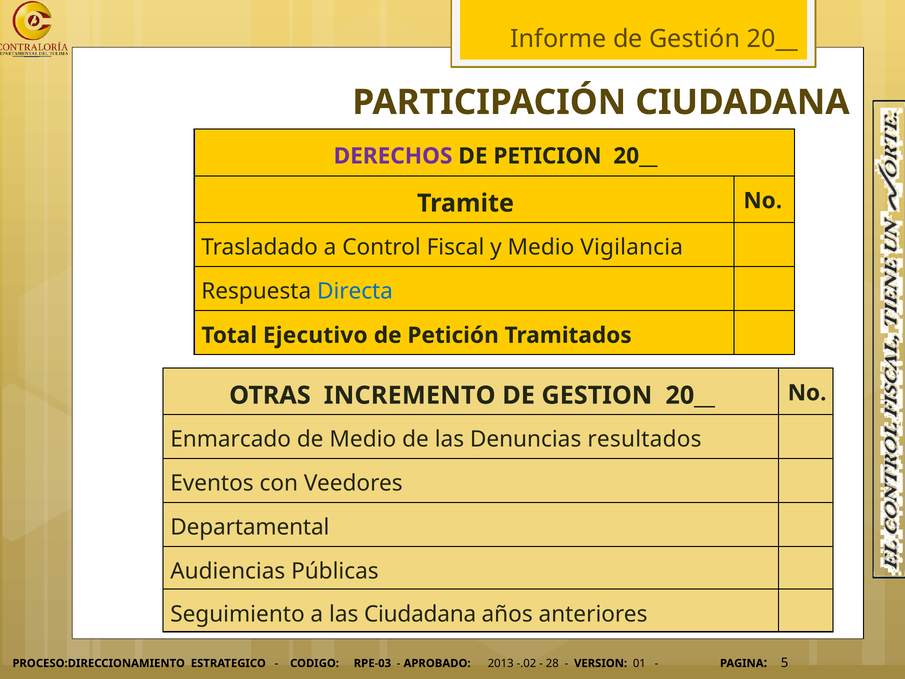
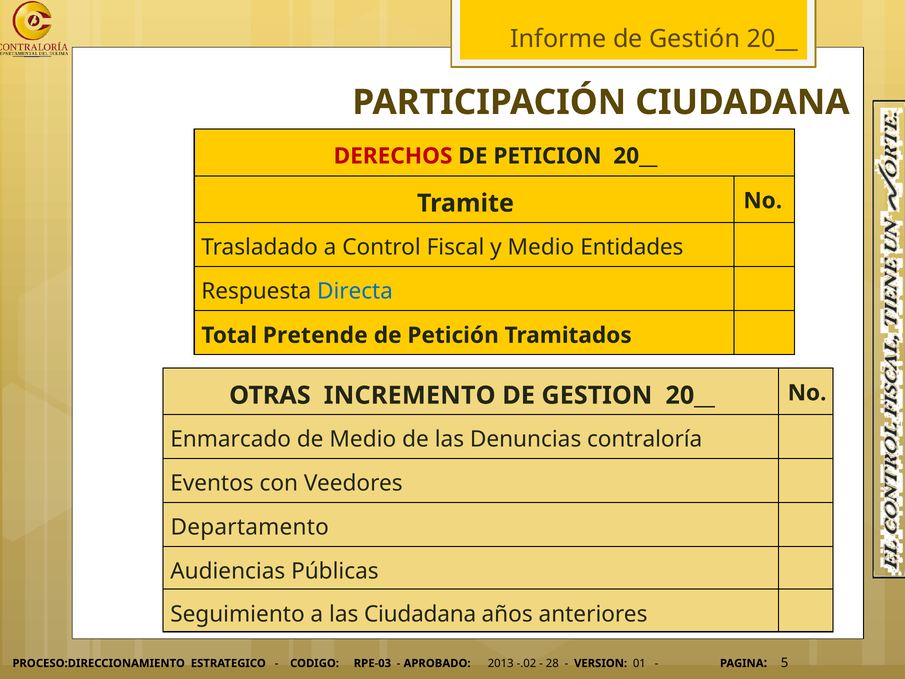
DERECHOS colour: purple -> red (393, 156)
Vigilancia: Vigilancia -> Entidades (632, 247)
Ejecutivo: Ejecutivo -> Pretende (315, 335)
resultados: resultados -> contraloría (645, 439)
Departamental: Departamental -> Departamento (250, 527)
